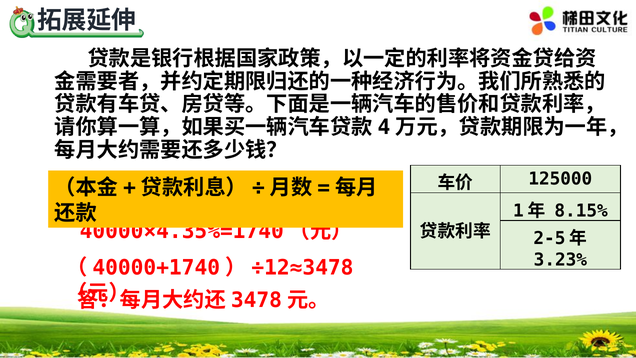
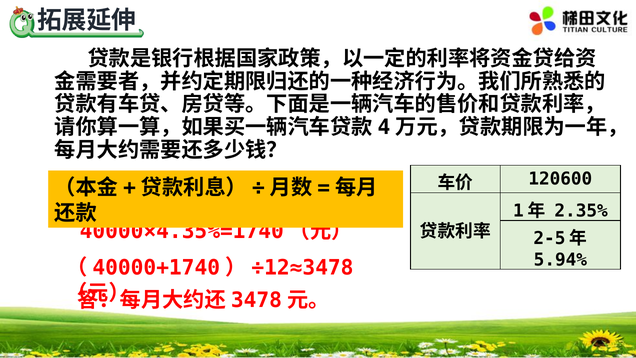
125000: 125000 -> 120600 (560, 179)
8.15%: 8.15% -> 2.35% (581, 211)
3.23%: 3.23% -> 5.94% (560, 260)
